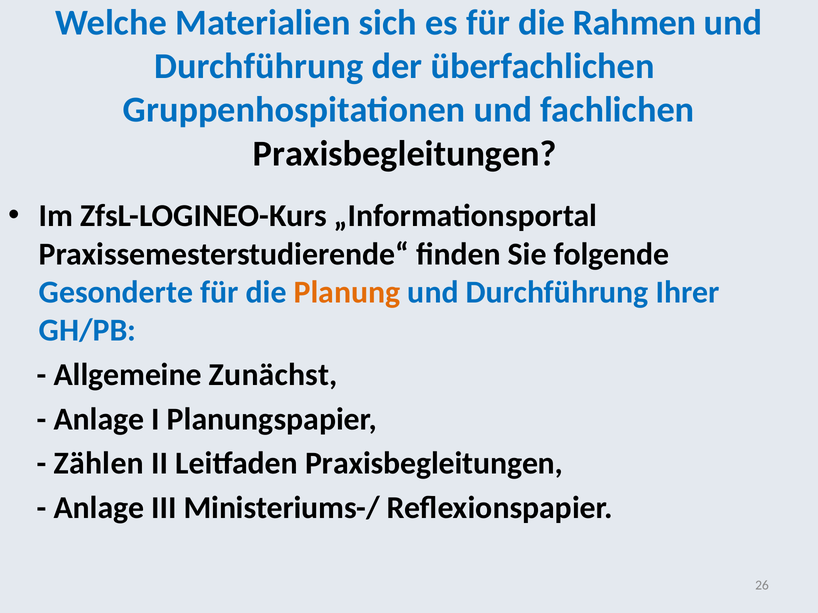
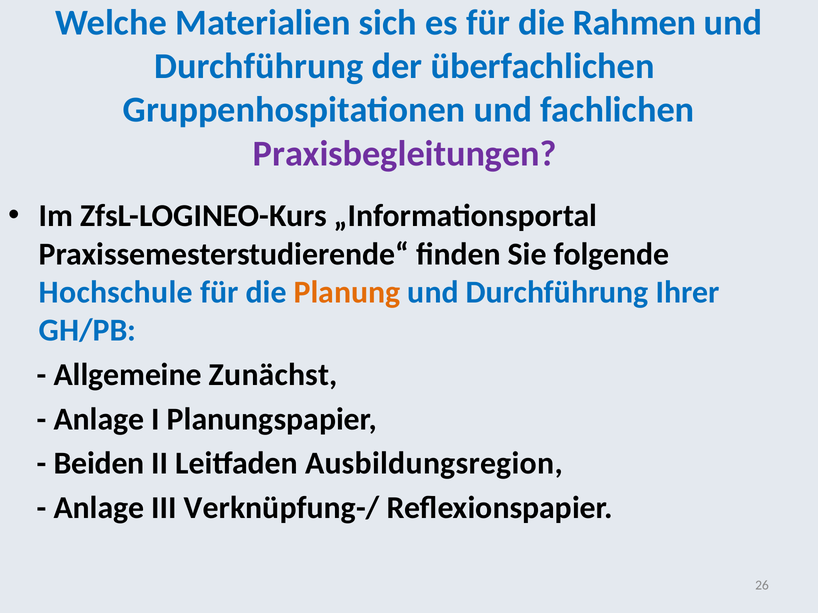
Praxisbegleitungen colour: black -> purple (405, 154)
Gesonderte: Gesonderte -> Hochschule (116, 292)
Zählen: Zählen -> Beiden (99, 464)
Leitfaden Praxisbegleitungen: Praxisbegleitungen -> Ausbildungsregion (434, 464)
Ministeriums-/: Ministeriums-/ -> Verknüpfung-/ (282, 508)
